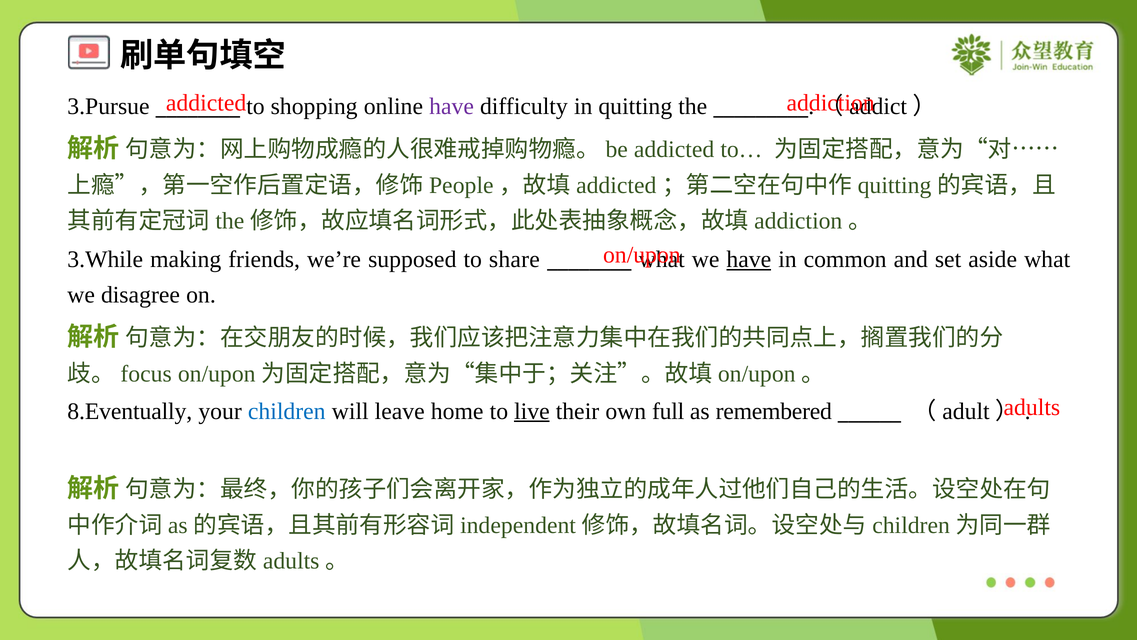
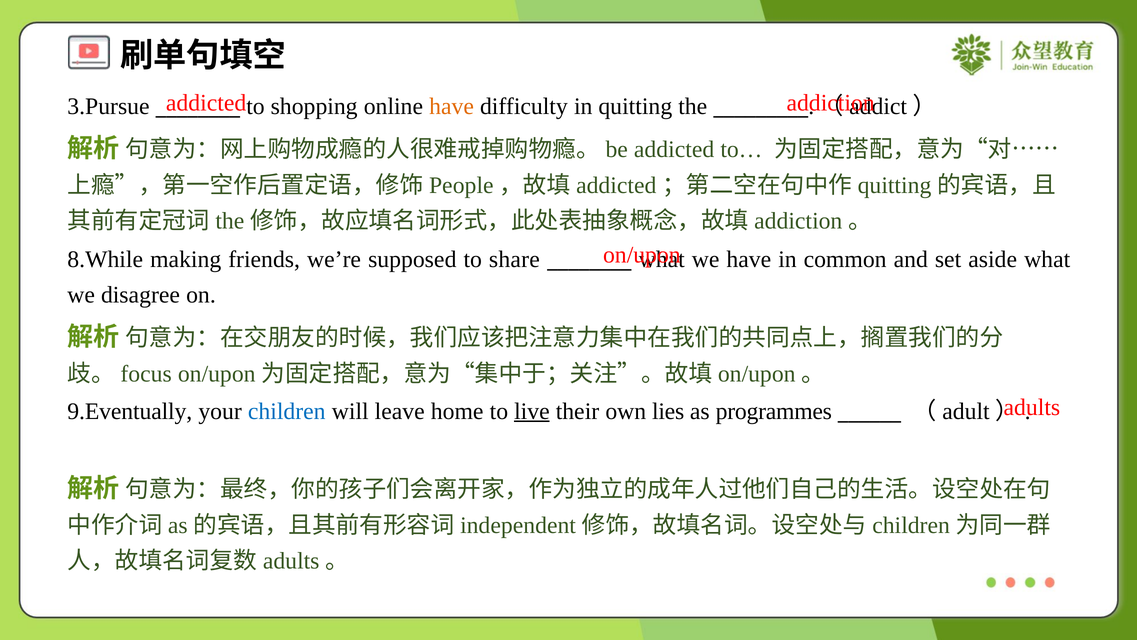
have colour: purple -> orange (452, 106)
3.While: 3.While -> 8.While (105, 259)
have underline: present -> none (749, 259)
8.Eventually: 8.Eventually -> 9.Eventually (130, 411)
full: full -> lies (668, 411)
remembered: remembered -> programmes (774, 411)
